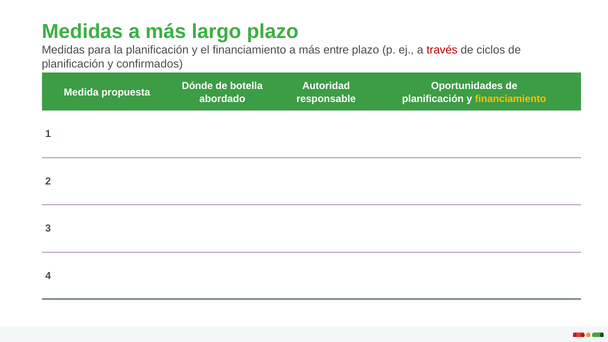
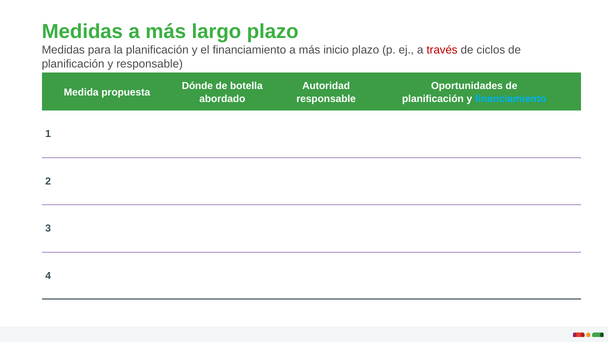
entre: entre -> inicio (336, 50)
y confirmados: confirmados -> responsable (150, 64)
financiamiento colour: yellow -> light blue (511, 99)
